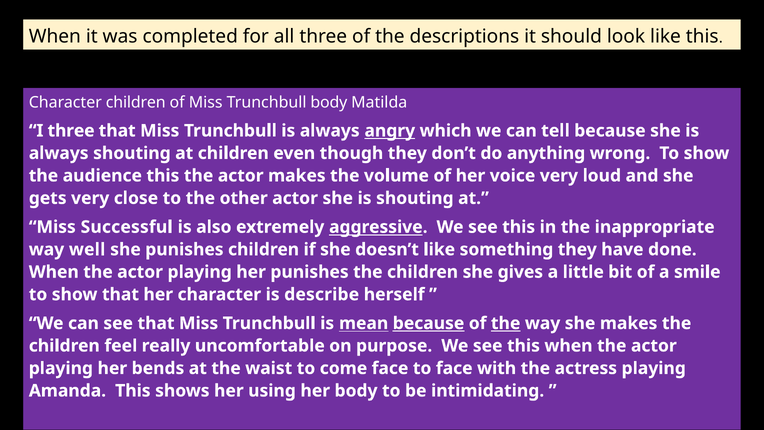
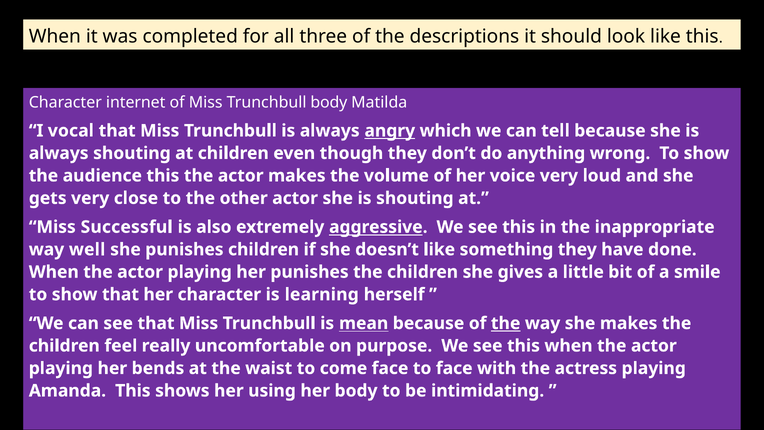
Character children: children -> internet (136, 103)
I three: three -> vocal (71, 131)
describe: describe -> learning (322, 294)
because underline: present -> none (429, 323)
